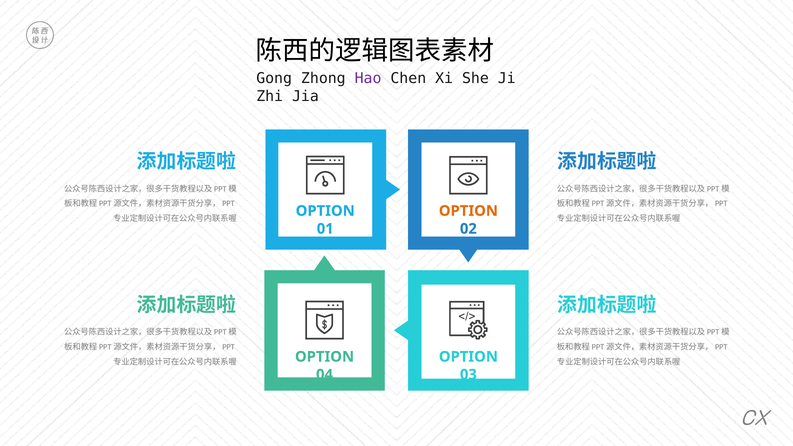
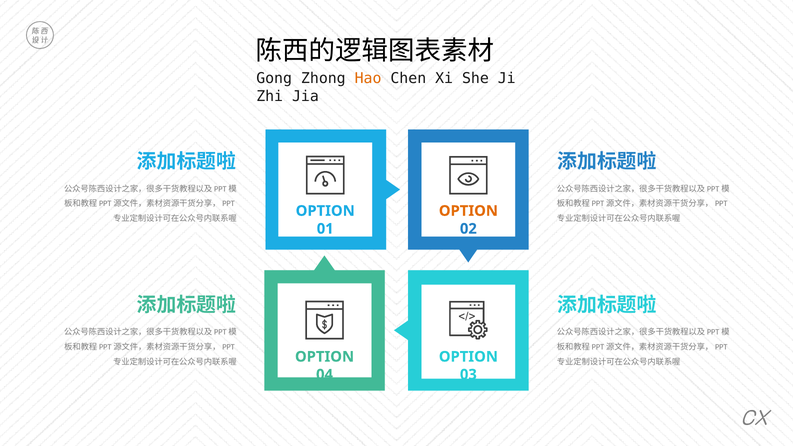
Hao colour: purple -> orange (368, 78)
